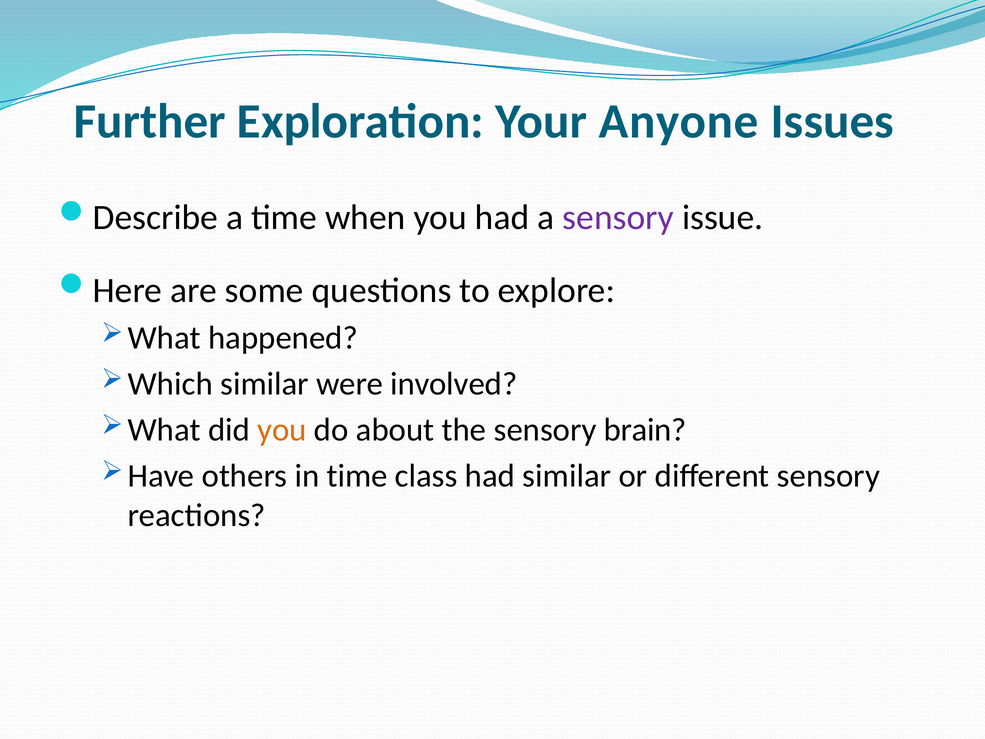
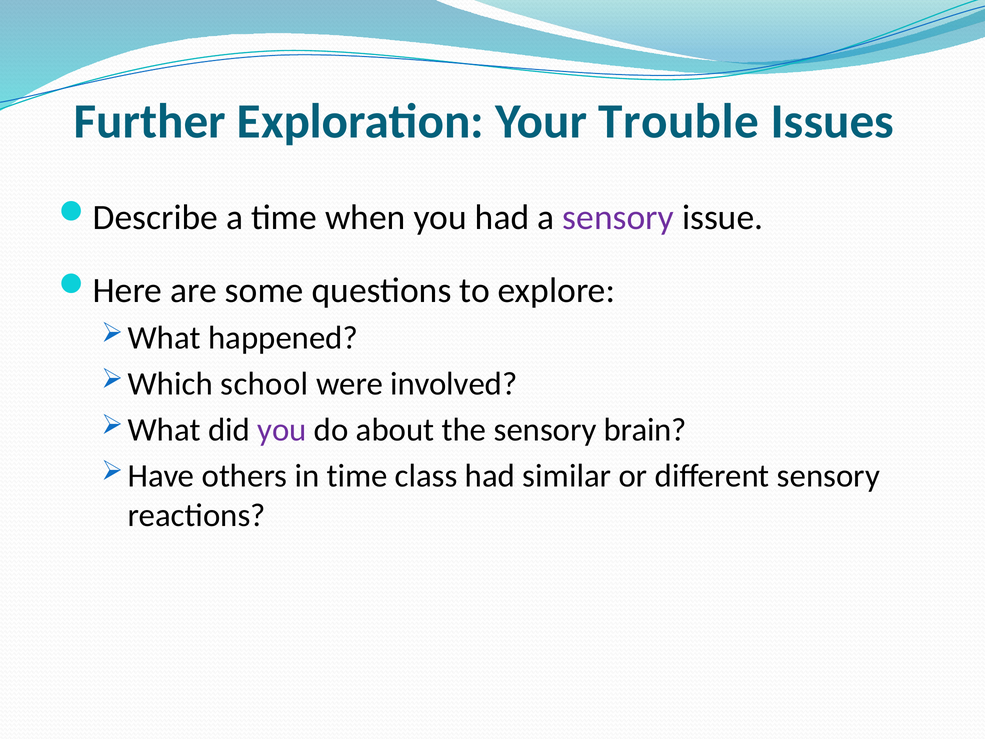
Anyone: Anyone -> Trouble (679, 122)
similar: similar -> school (264, 384)
you colour: orange -> purple (282, 430)
